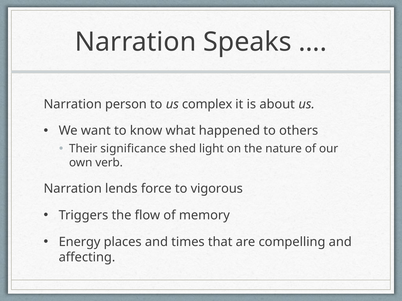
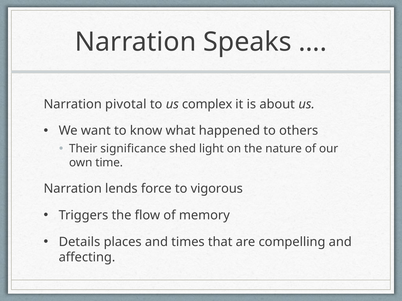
person: person -> pivotal (126, 104)
verb: verb -> time (109, 163)
Energy: Energy -> Details (79, 242)
